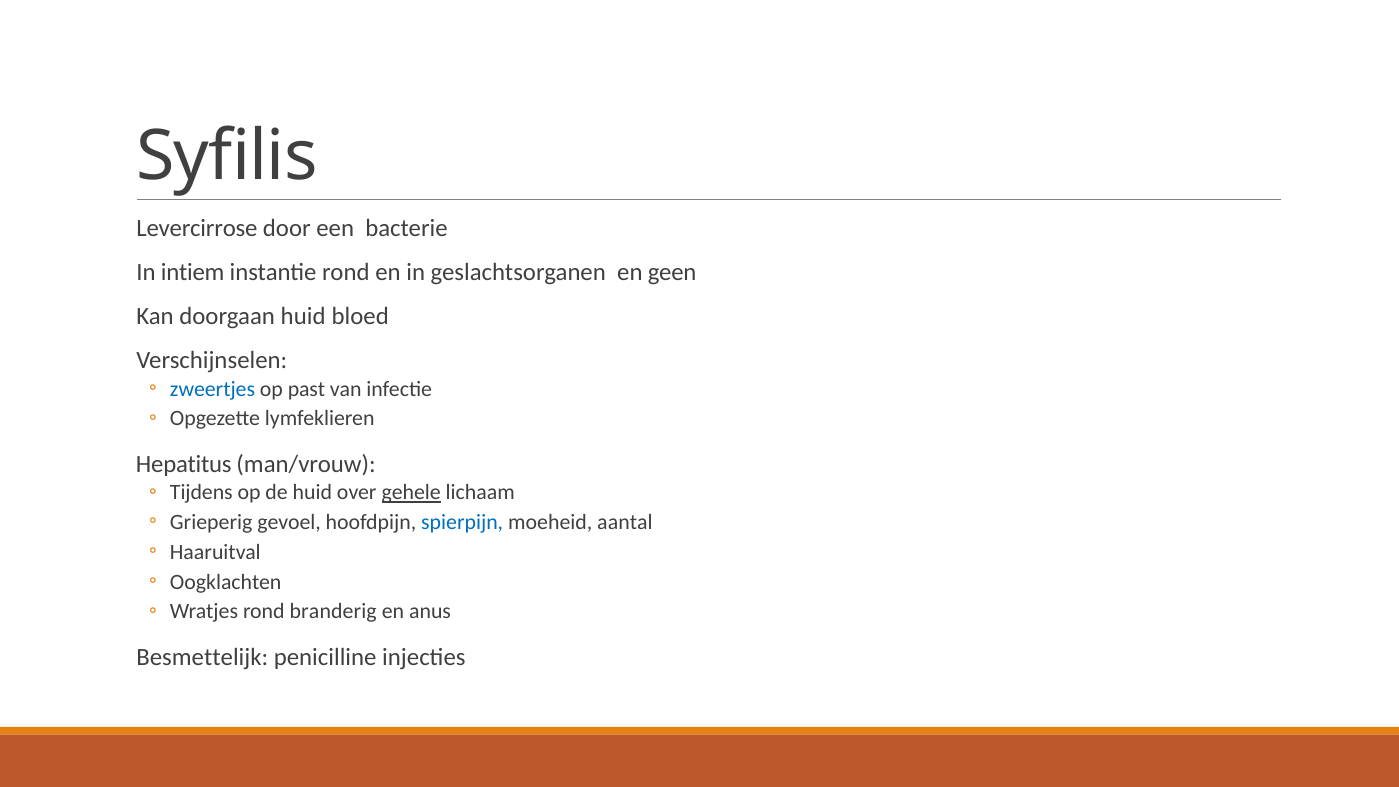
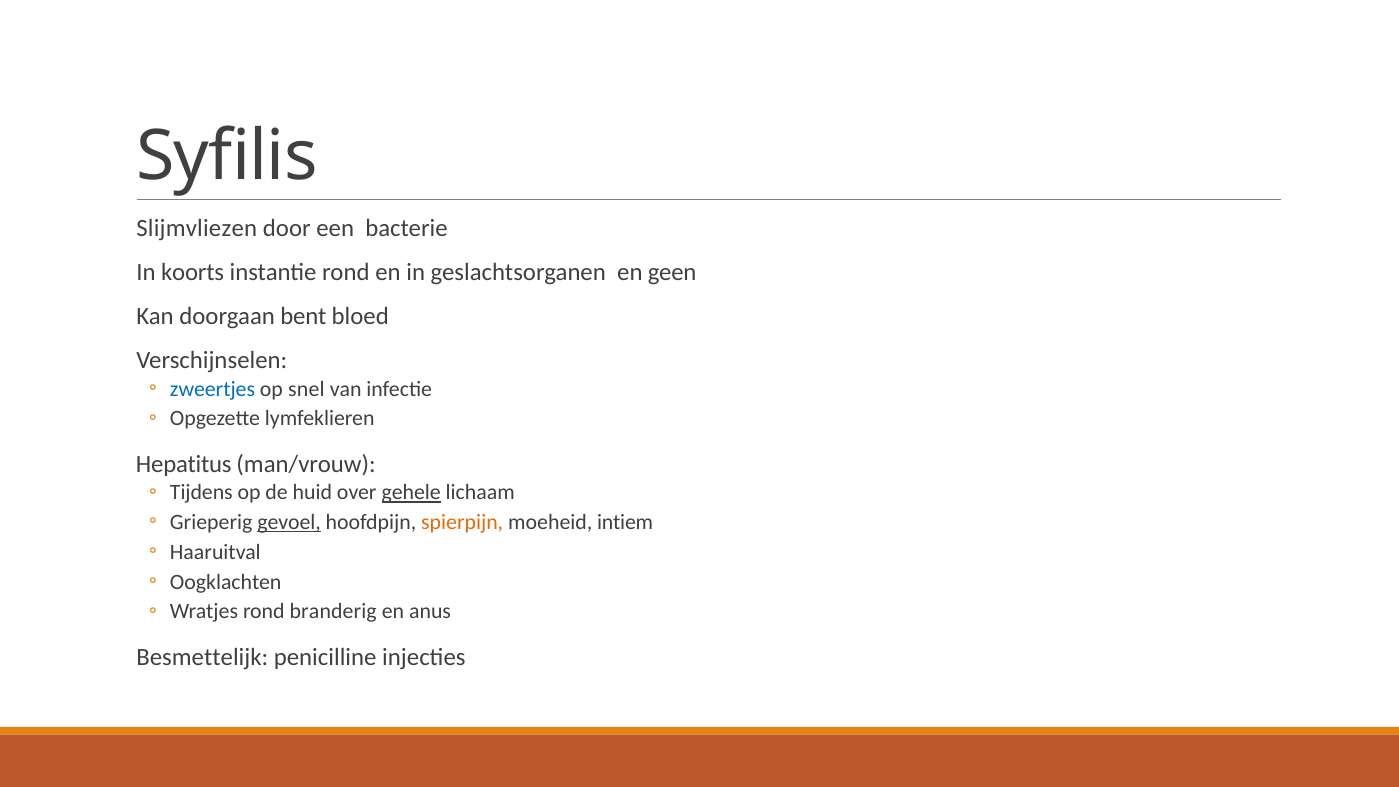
Levercirrose: Levercirrose -> Slijmvliezen (197, 228)
intiem: intiem -> koorts (193, 272)
doorgaan huid: huid -> bent (303, 316)
past: past -> snel (306, 389)
gevoel underline: none -> present (289, 522)
spierpijn colour: blue -> orange (462, 522)
aantal: aantal -> intiem (625, 522)
